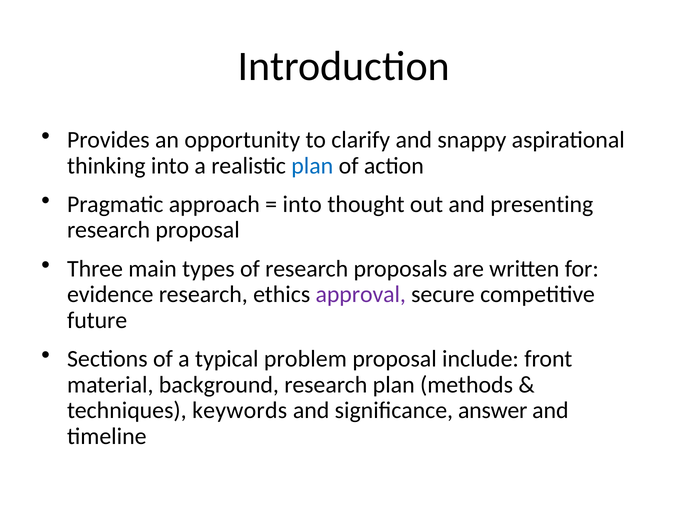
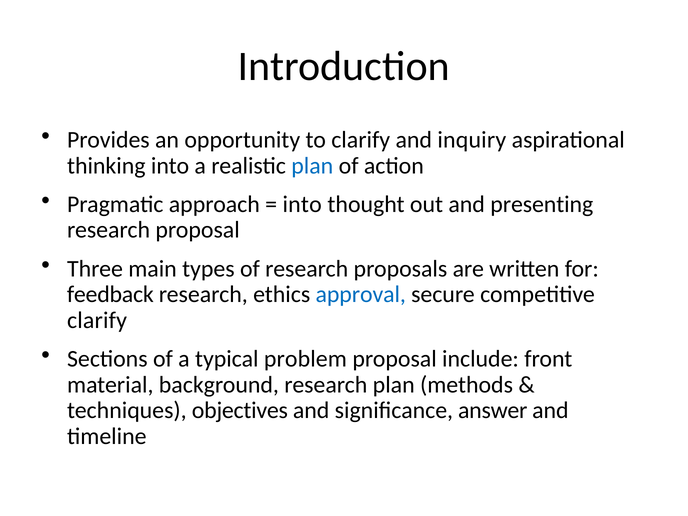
snappy: snappy -> inquiry (472, 140)
evidence: evidence -> feedback (110, 295)
approval colour: purple -> blue (361, 295)
future: future -> clarify (97, 320)
keywords: keywords -> objectives (240, 411)
